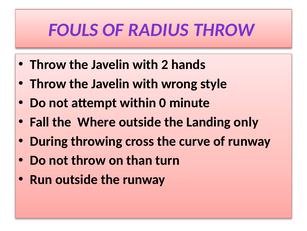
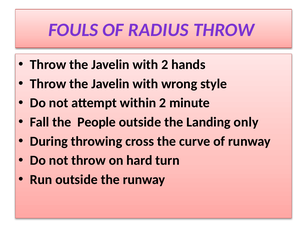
within 0: 0 -> 2 (163, 103)
Where: Where -> People (97, 122)
than: than -> hard (139, 160)
